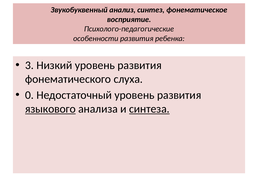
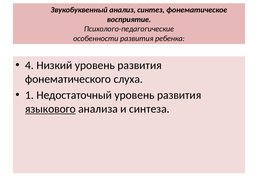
3: 3 -> 4 (30, 65)
0: 0 -> 1 (30, 95)
синтеза underline: present -> none (149, 109)
